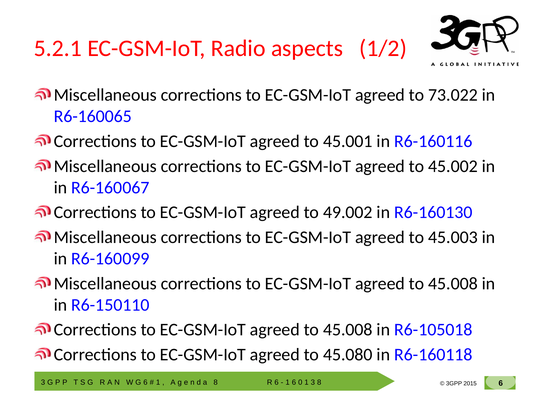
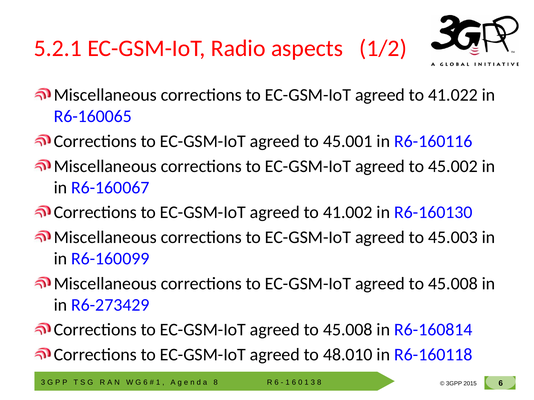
73.022: 73.022 -> 41.022 (453, 95)
49.002: 49.002 -> 41.002 (348, 213)
R6-150110: R6-150110 -> R6-273429 (110, 305)
R6-105018: R6-105018 -> R6-160814 (433, 330)
45.080: 45.080 -> 48.010 (348, 355)
